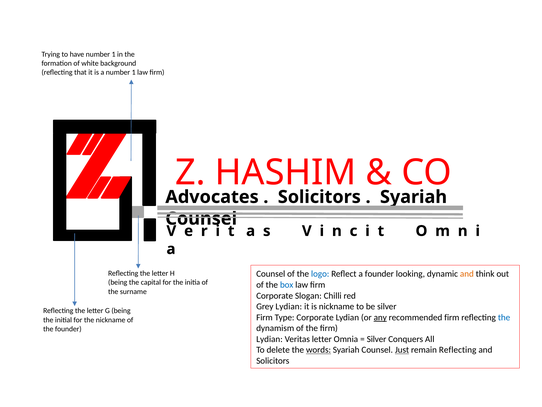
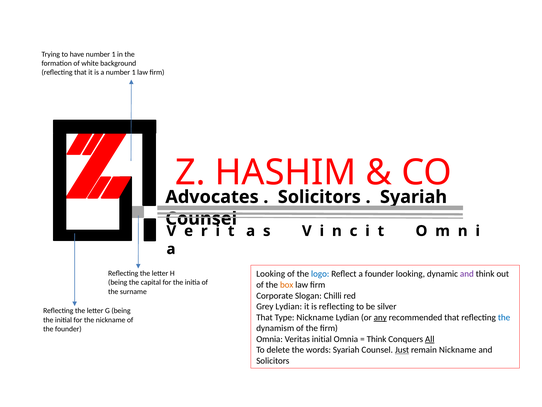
Counsel: Counsel -> Looking (271, 274)
and colour: orange -> purple (467, 274)
box colour: blue -> orange (287, 284)
is nickname: nickname -> reflecting (337, 306)
Firm: Firm -> That (264, 317)
Type Corporate: Corporate -> Nickname (315, 317)
recommended firm: firm -> that (452, 317)
Lydian: Lydian -> Omnia (270, 339)
Veritas letter: letter -> initial (322, 339)
Silver: Silver -> Think (377, 339)
All underline: none -> present (430, 339)
words underline: present -> none (318, 350)
remain Reflecting: Reflecting -> Nickname (458, 350)
